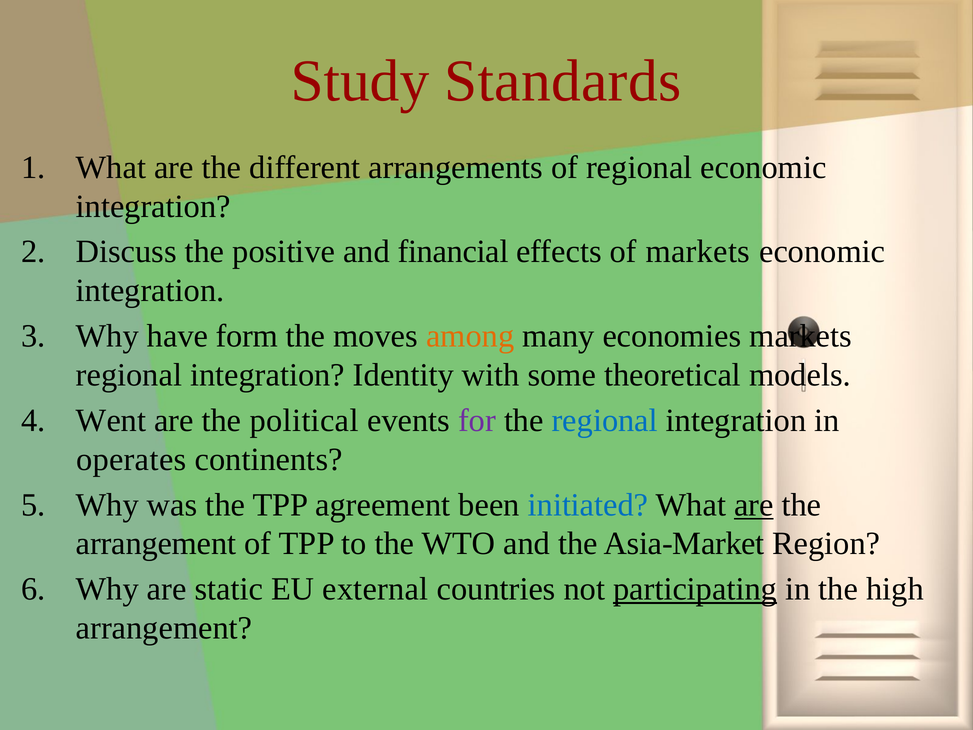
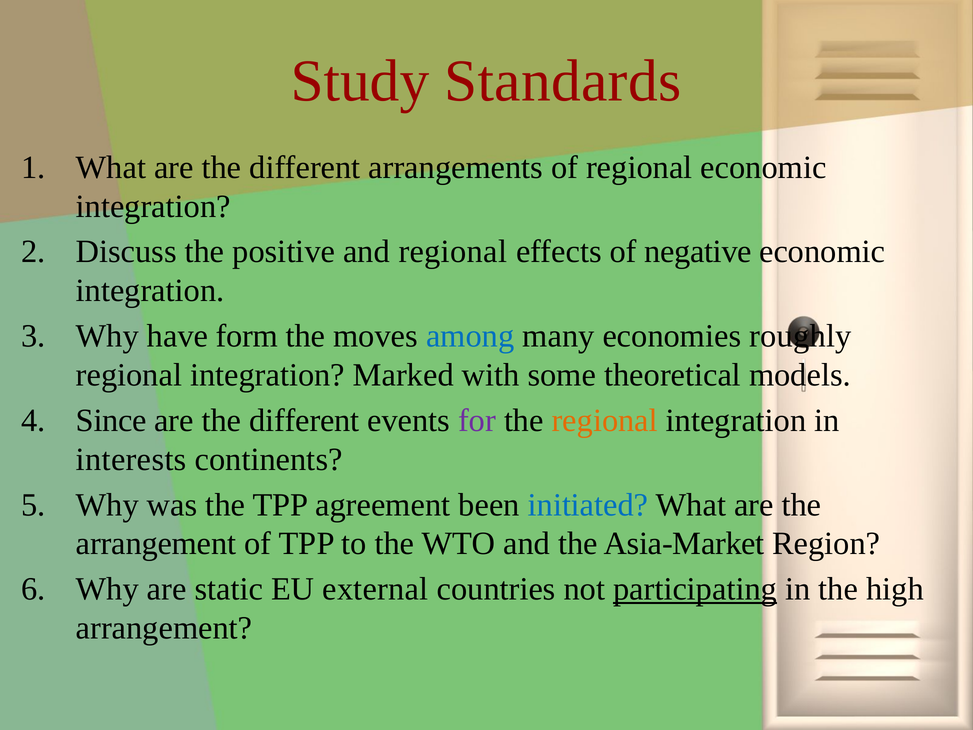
and financial: financial -> regional (453, 252)
of markets: markets -> negative (698, 252)
among colour: orange -> blue (470, 336)
economies markets: markets -> roughly (800, 336)
Identity: Identity -> Marked (403, 375)
Went: Went -> Since (111, 420)
political: political -> different (304, 420)
regional colour: blue -> orange (605, 420)
operates: operates -> interests (131, 459)
are underline: present -> none (754, 505)
